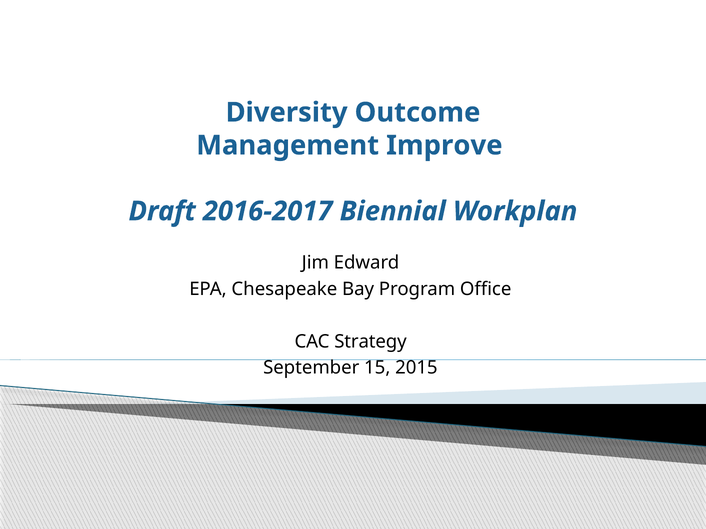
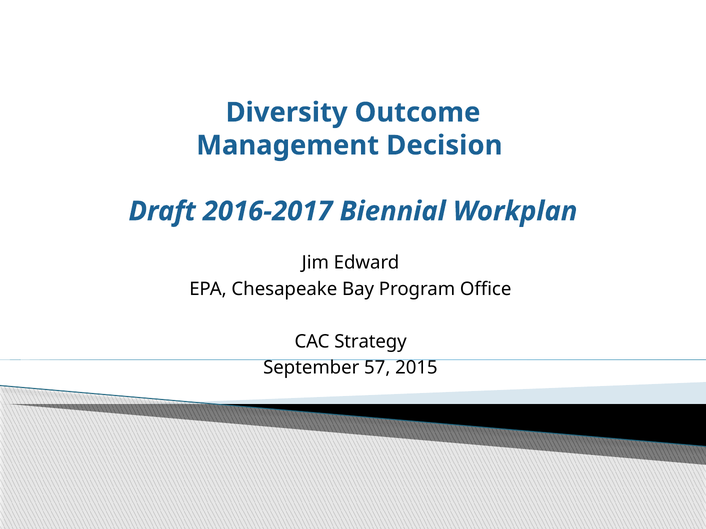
Improve: Improve -> Decision (444, 146)
15: 15 -> 57 (377, 368)
